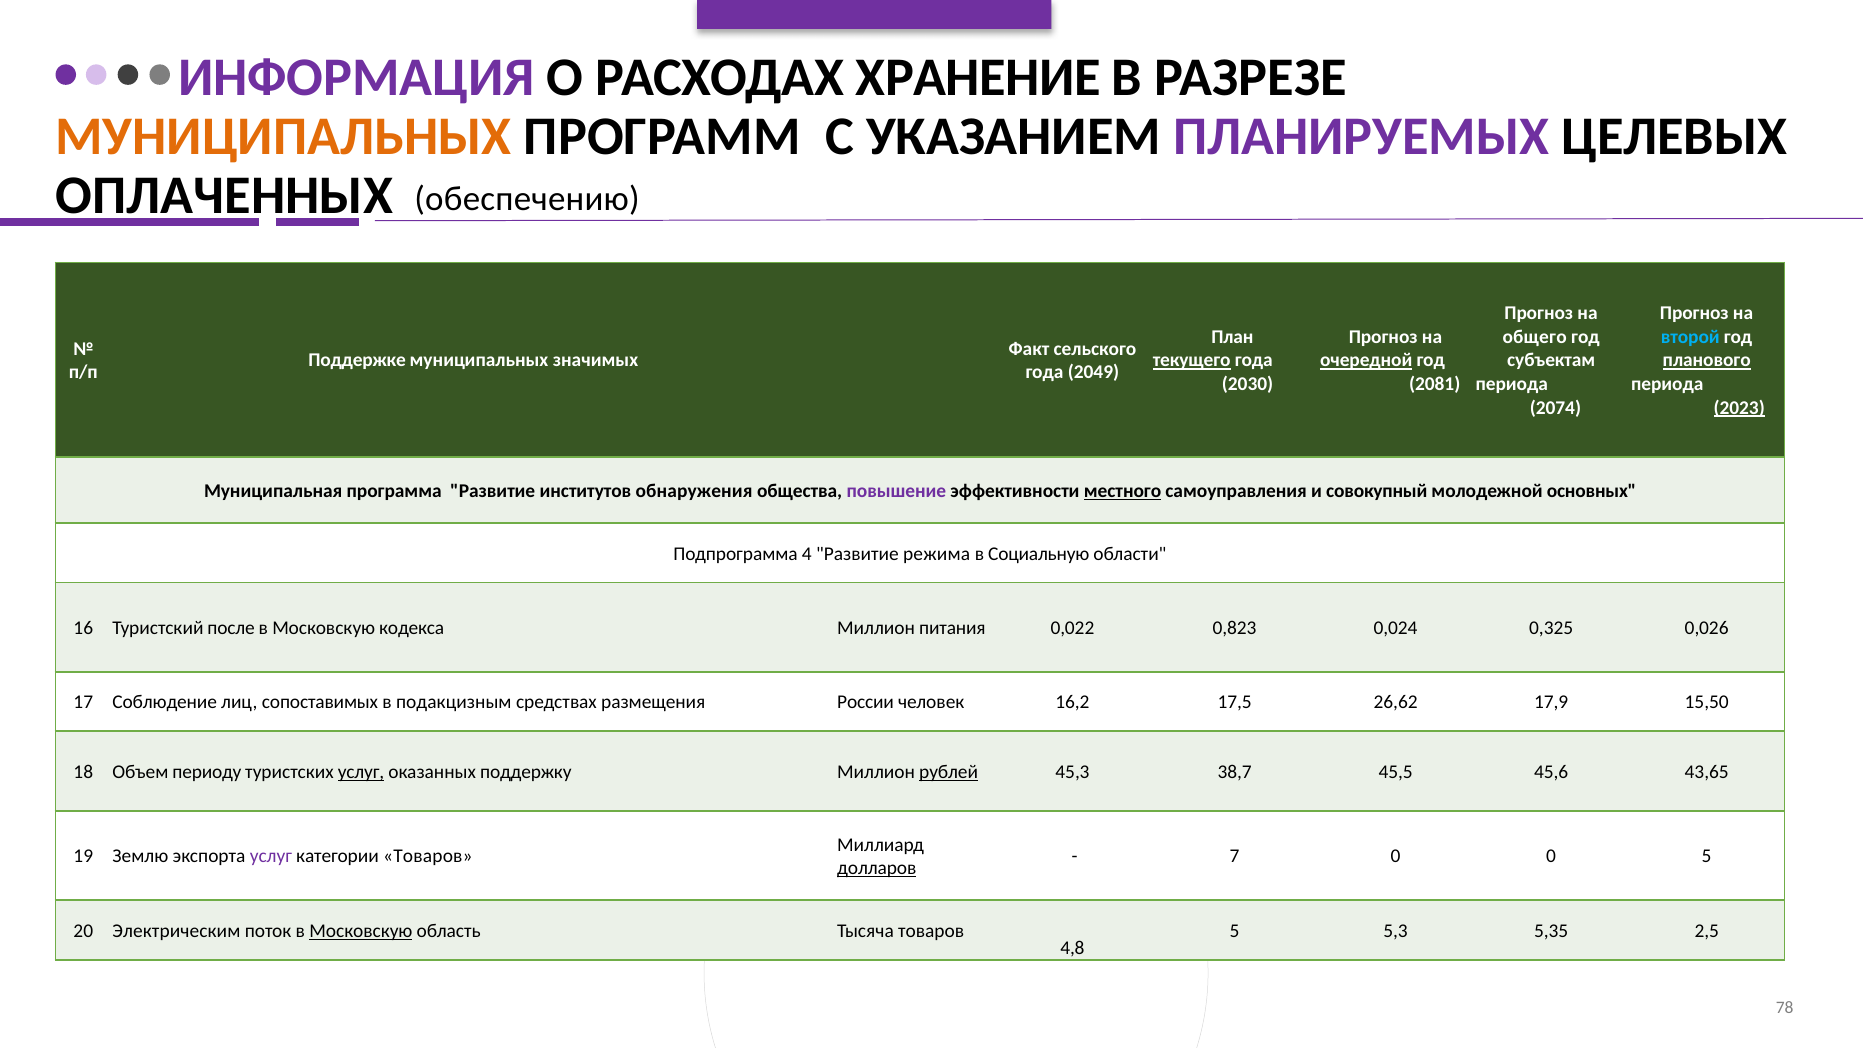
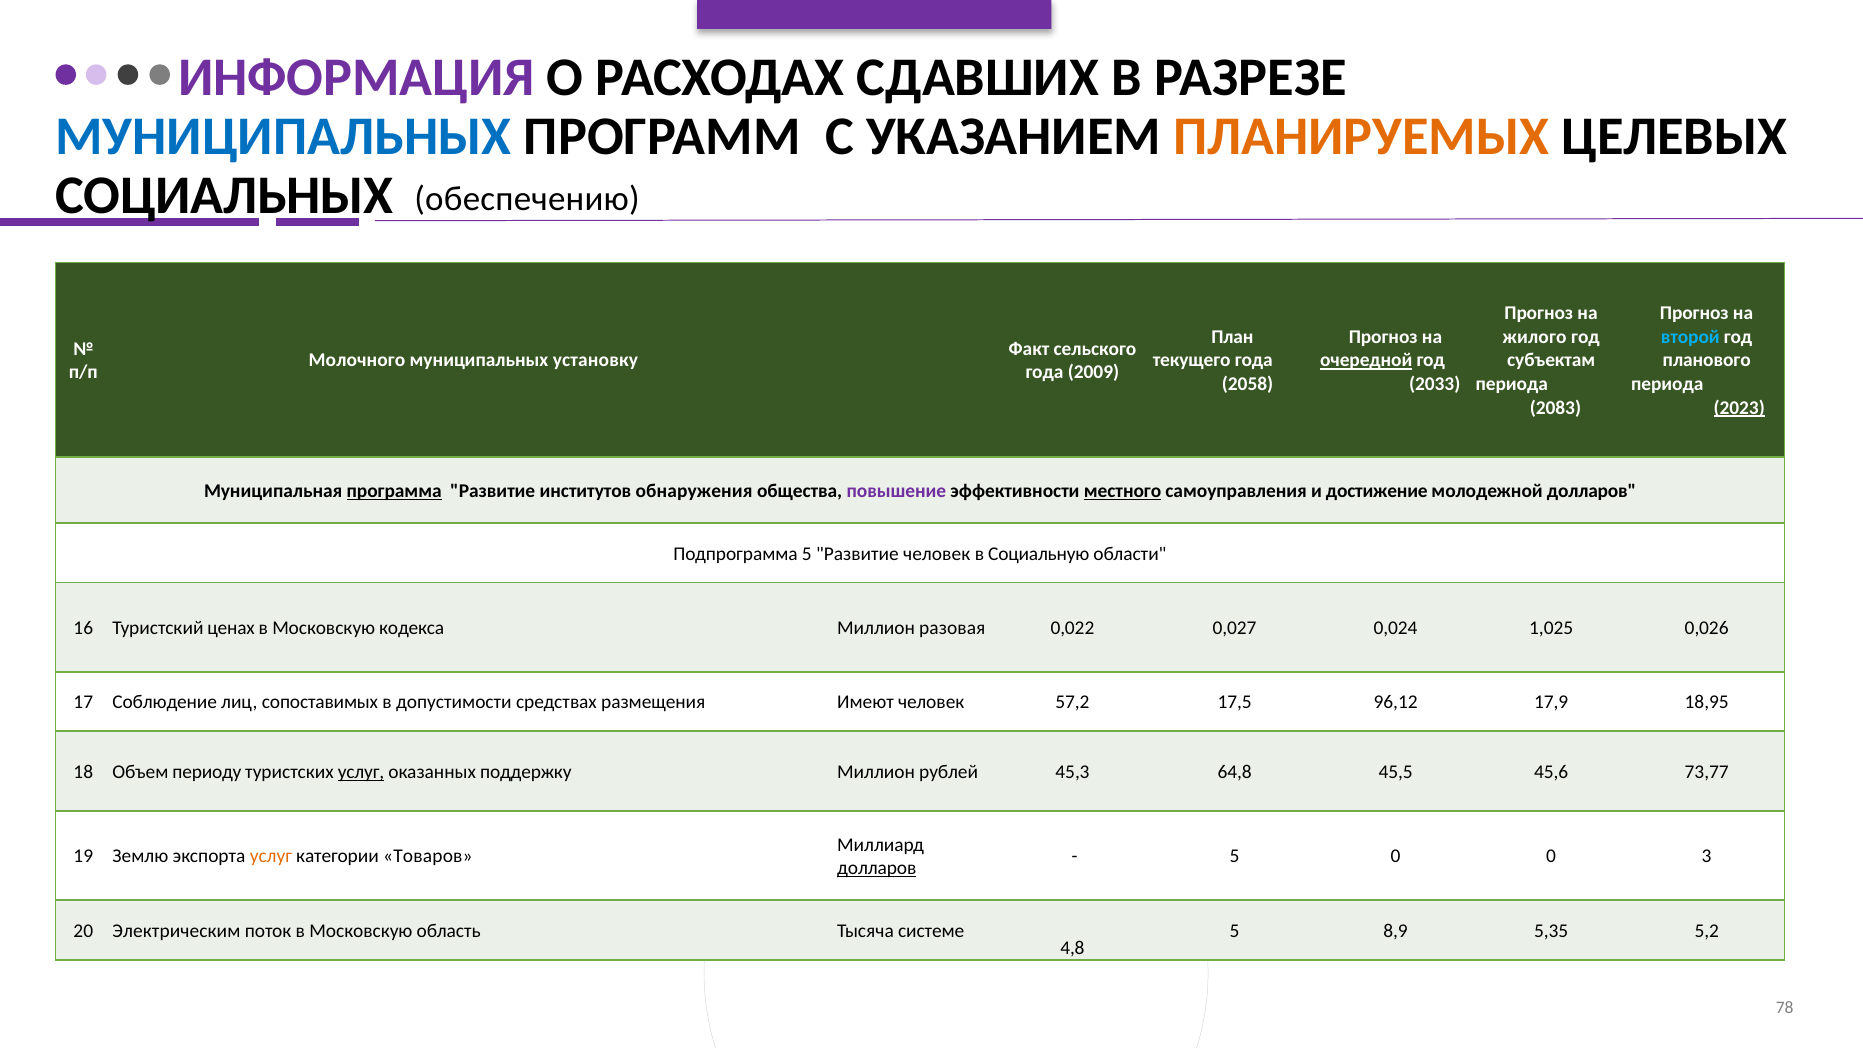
ХРАНЕНИЕ: ХРАНЕНИЕ -> СДАВШИХ (978, 78)
МУНИЦИПАЛЬНЫХ colour: orange -> blue (284, 137)
ПЛАНИРУЕМЫХ colour: purple -> orange (1362, 137)
ОПЛАЧЕННЫХ: ОПЛАЧЕННЫХ -> СОЦИАЛЬНЫХ (225, 195)
общего: общего -> жилого (1535, 337)
Поддержке: Поддержке -> Молочного (357, 361)
значимых: значимых -> установку (595, 361)
текущего underline: present -> none (1192, 361)
планового underline: present -> none (1707, 361)
2049: 2049 -> 2009 (1093, 372)
2030: 2030 -> 2058 (1248, 384)
2081: 2081 -> 2033 (1435, 384)
2074: 2074 -> 2083 (1555, 408)
программа underline: none -> present (394, 491)
совокупный: совокупный -> достижение (1377, 491)
молодежной основных: основных -> долларов (1592, 491)
Подпрограмма 4: 4 -> 5 (807, 554)
Развитие режима: режима -> человек (937, 554)
после: после -> ценах (231, 628)
питания: питания -> разовая (952, 628)
0,823: 0,823 -> 0,027 (1235, 628)
0,325: 0,325 -> 1,025 (1551, 628)
подакцизным: подакцизным -> допустимости (454, 702)
России: России -> Имеют (866, 702)
16,2: 16,2 -> 57,2 (1072, 702)
26,62: 26,62 -> 96,12 (1396, 702)
15,50: 15,50 -> 18,95 (1707, 702)
рублей underline: present -> none (949, 772)
38,7: 38,7 -> 64,8 (1235, 772)
43,65: 43,65 -> 73,77 (1707, 772)
услуг colour: purple -> orange (271, 857)
7: 7 -> 5 (1235, 857)
0 5: 5 -> 3 (1707, 857)
Московскую underline: present -> none (361, 931)
Тысяча товаров: товаров -> системе (931, 931)
5,3: 5,3 -> 8,9 (1396, 931)
2,5: 2,5 -> 5,2 (1707, 931)
